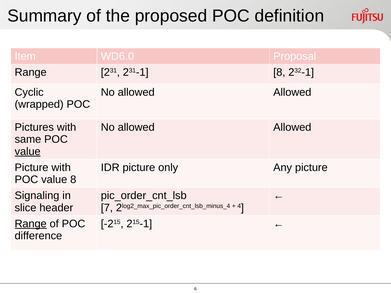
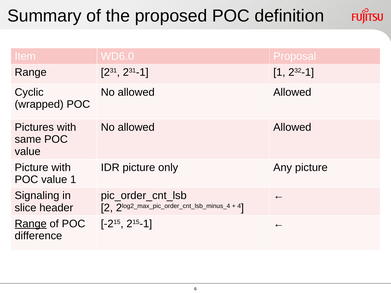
231-1 8: 8 -> 1 (279, 72)
value underline: present -> none (28, 152)
value 8: 8 -> 1 (73, 180)
7: 7 -> 2 (107, 208)
